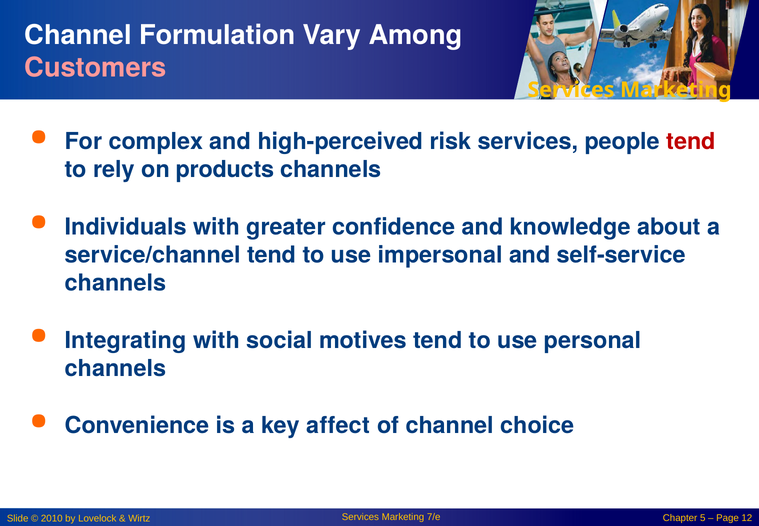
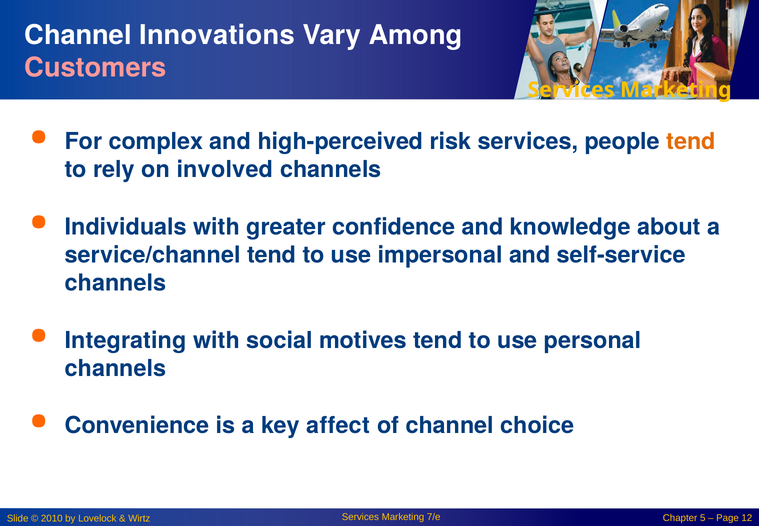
Formulation: Formulation -> Innovations (217, 35)
tend colour: red -> orange (691, 142)
products: products -> involved (225, 170)
